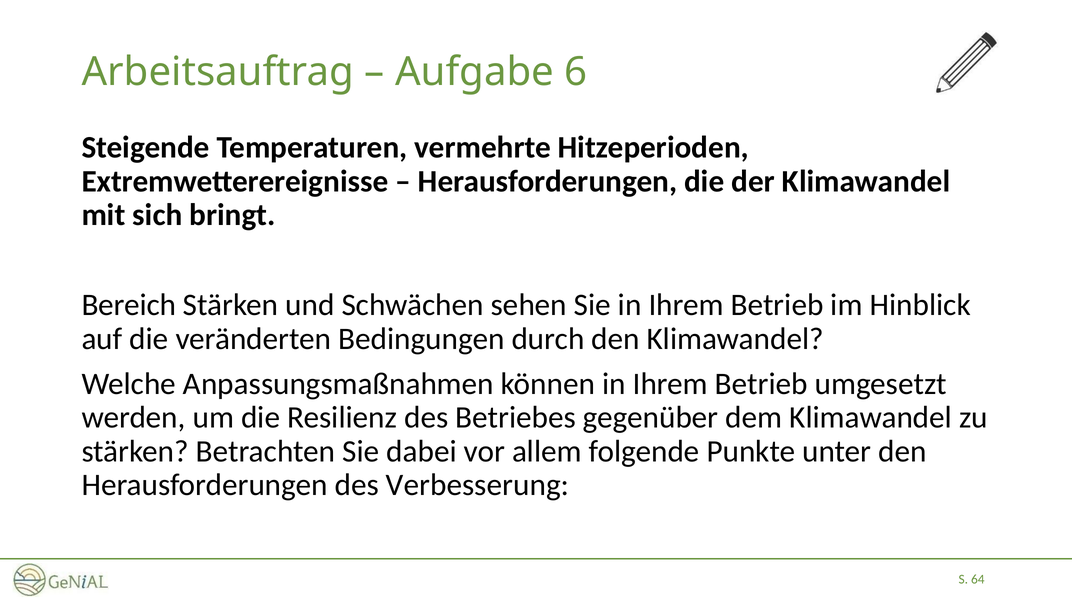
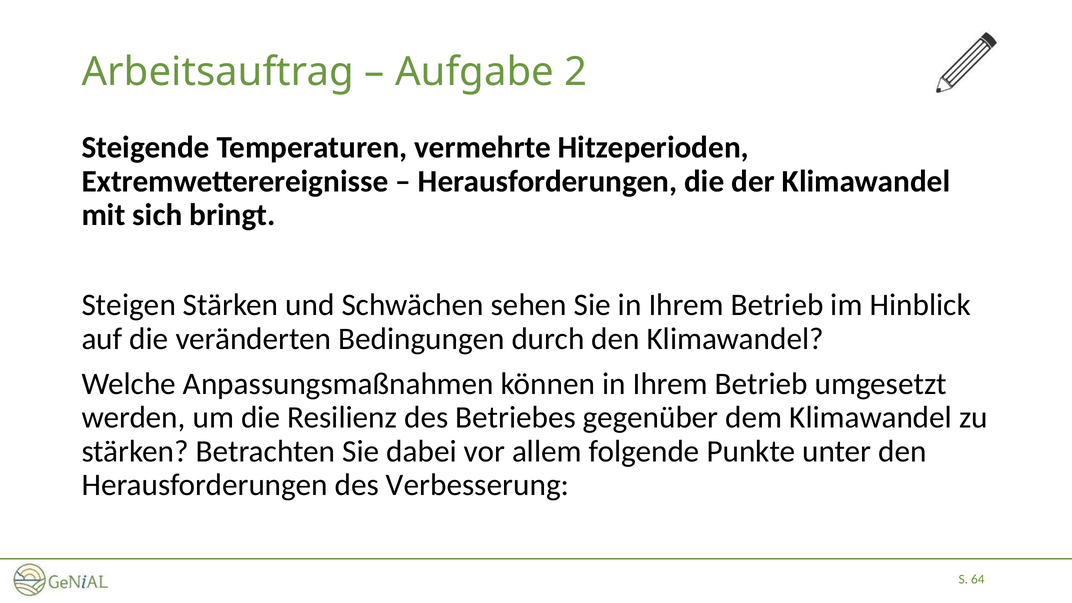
6: 6 -> 2 (576, 72)
Bereich: Bereich -> Steigen (129, 305)
